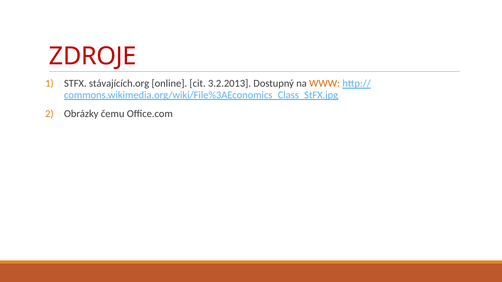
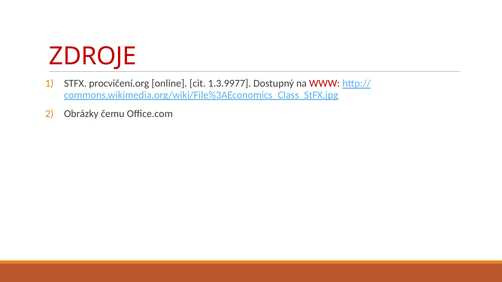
stávajících.org: stávajících.org -> procvičení.org (119, 84)
3.2.2013: 3.2.2013 -> 1.3.9977 (230, 84)
WWW colour: orange -> red (324, 84)
